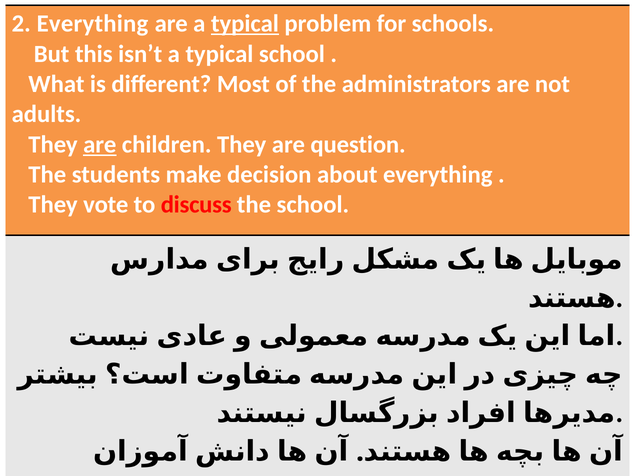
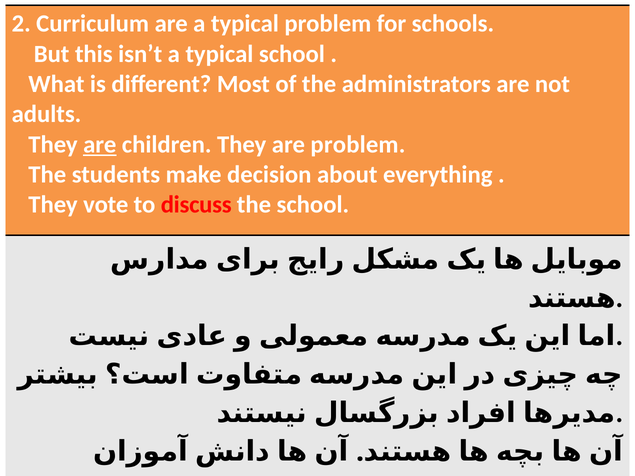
2 Everything: Everything -> Curriculum (93, 24)
typical underline: present -> none (245, 24)
are question: question -> problem (358, 145)
